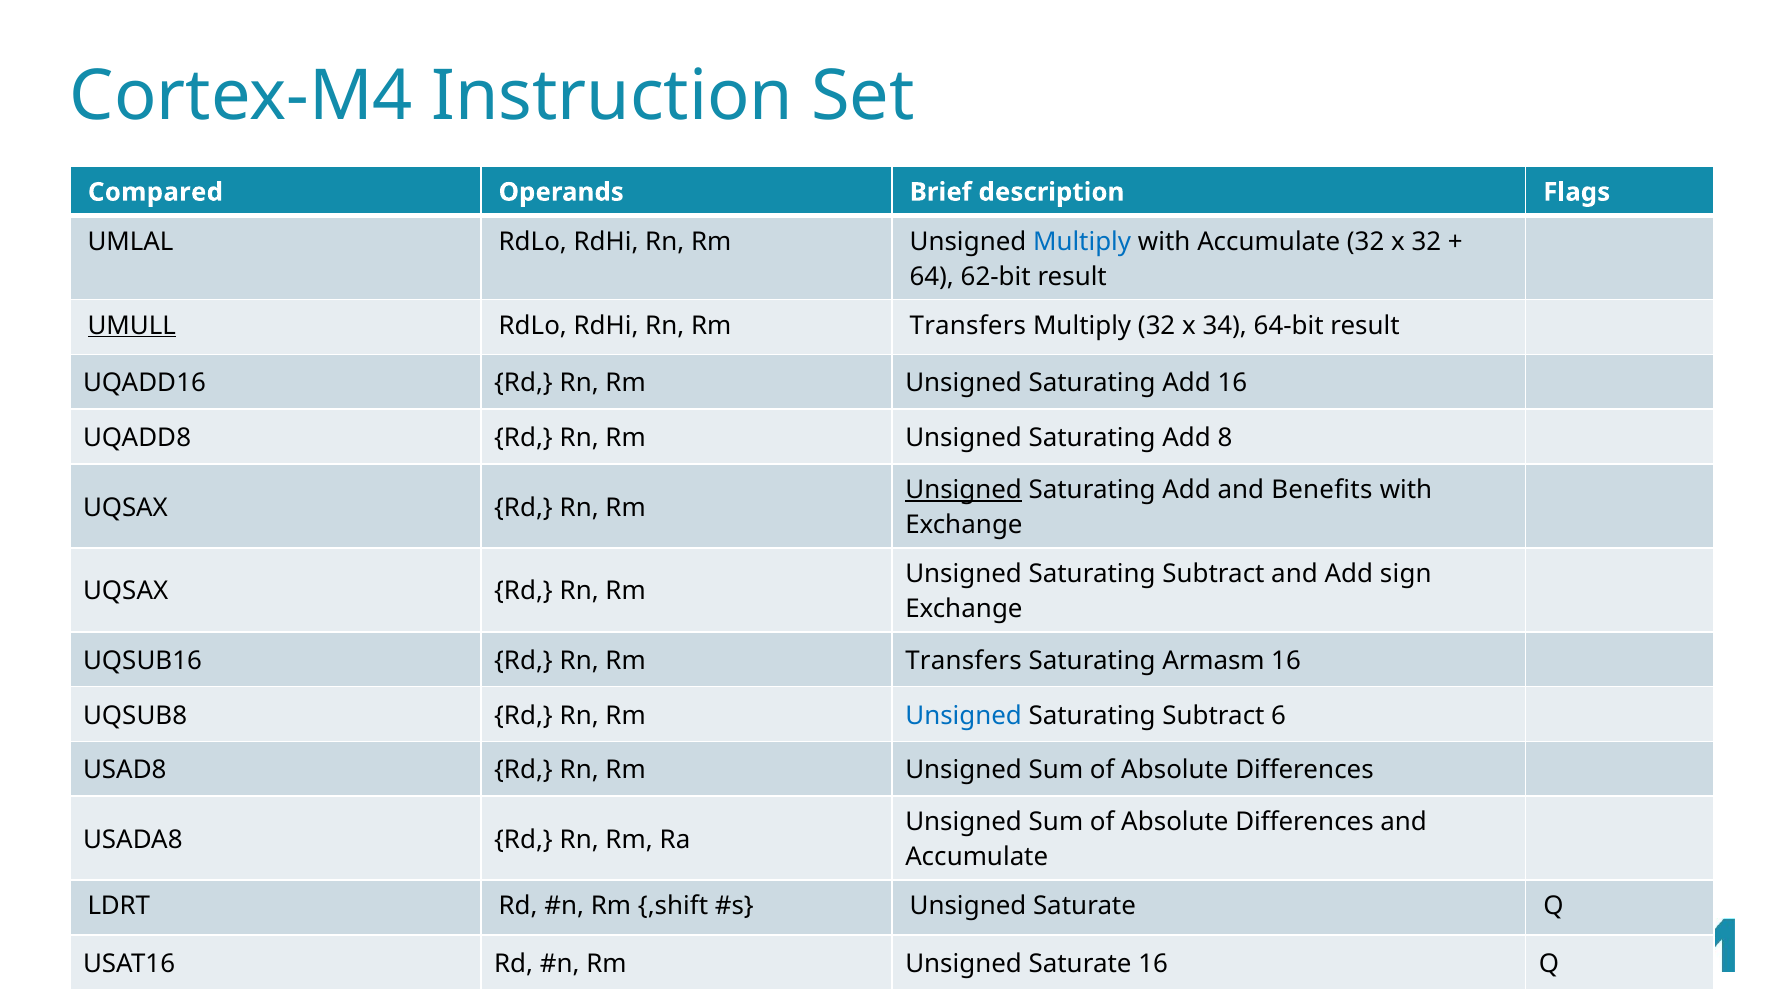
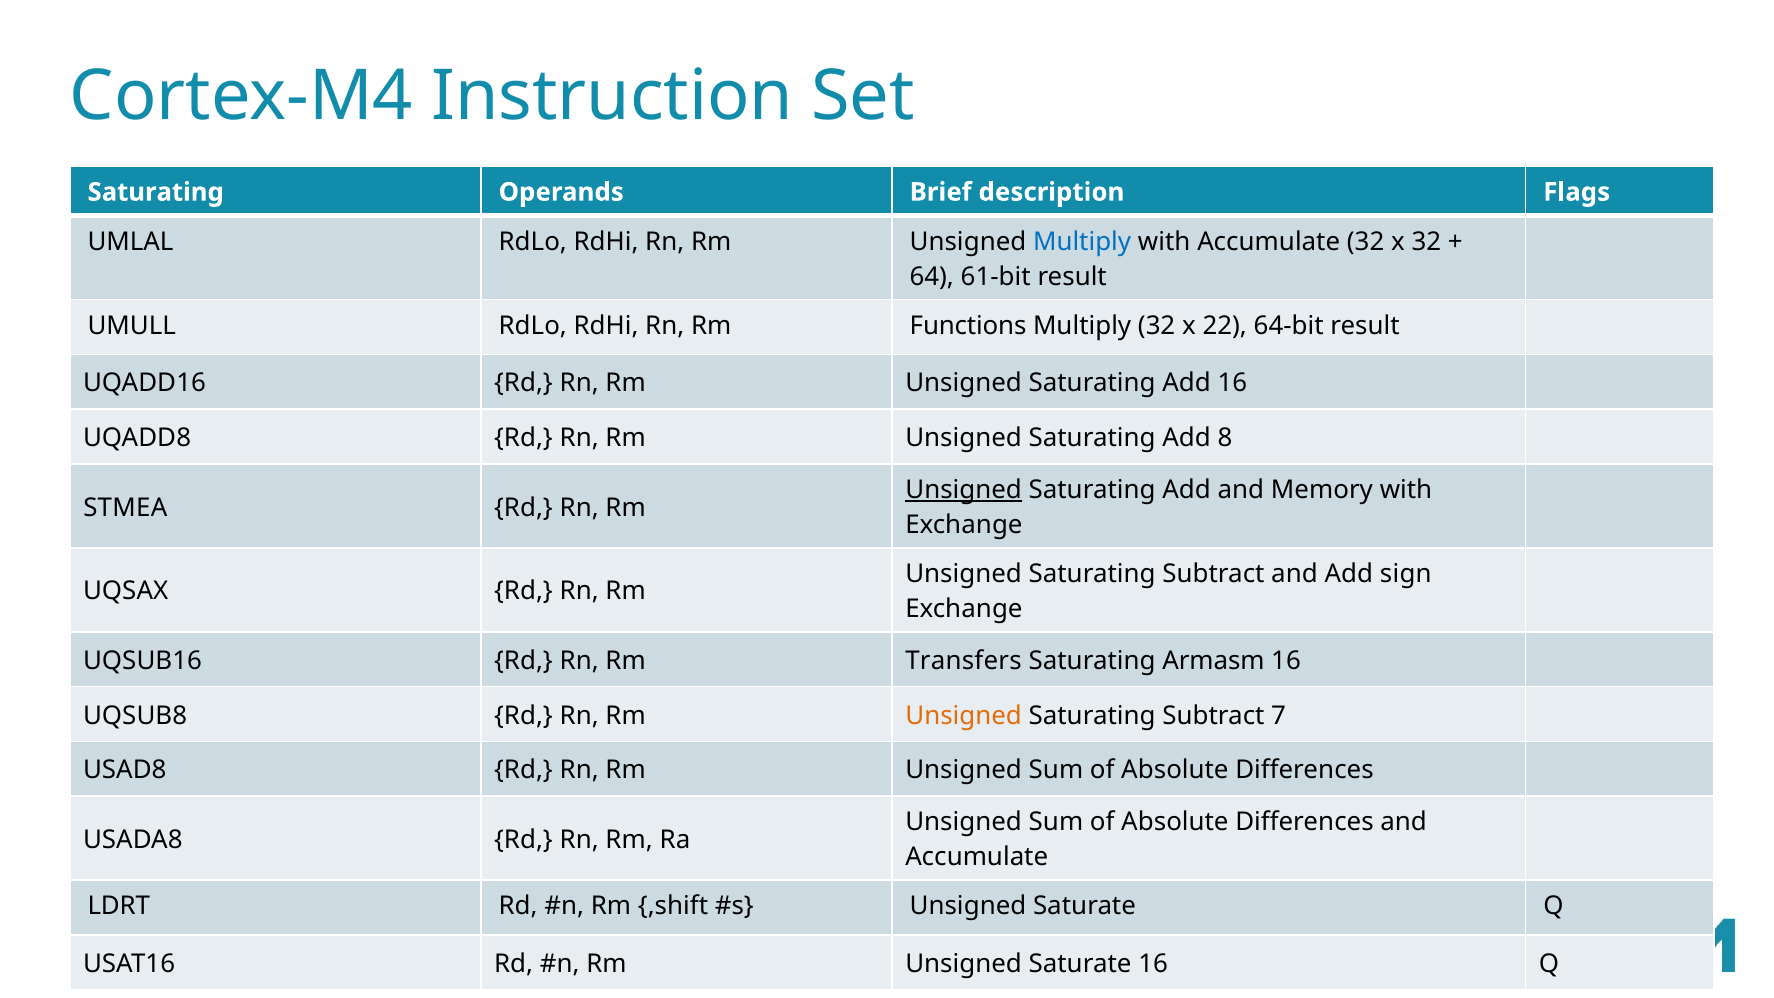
Compared: Compared -> Saturating (156, 192)
62-bit: 62-bit -> 61-bit (996, 277)
UMULL underline: present -> none (132, 326)
RdHi Rn Rm Transfers: Transfers -> Functions (968, 326)
x 34: 34 -> 22 (1225, 326)
Benefits: Benefits -> Memory (1322, 490)
UQSAX: UQSAX -> STMEA (125, 508)
Unsigned colour: blue -> orange (964, 716)
6: 6 -> 7 (1279, 716)
